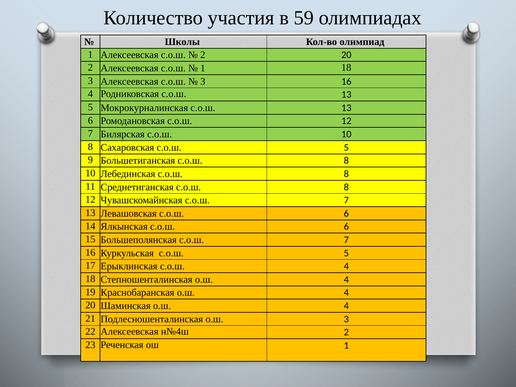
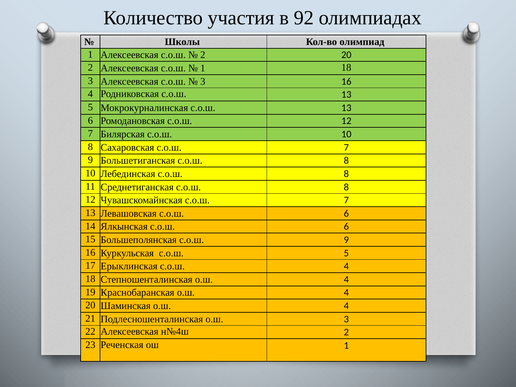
59: 59 -> 92 (304, 18)
Сахаровская с.о.ш 5: 5 -> 7 (346, 147)
Большеполянская с.о.ш 7: 7 -> 9 (346, 240)
